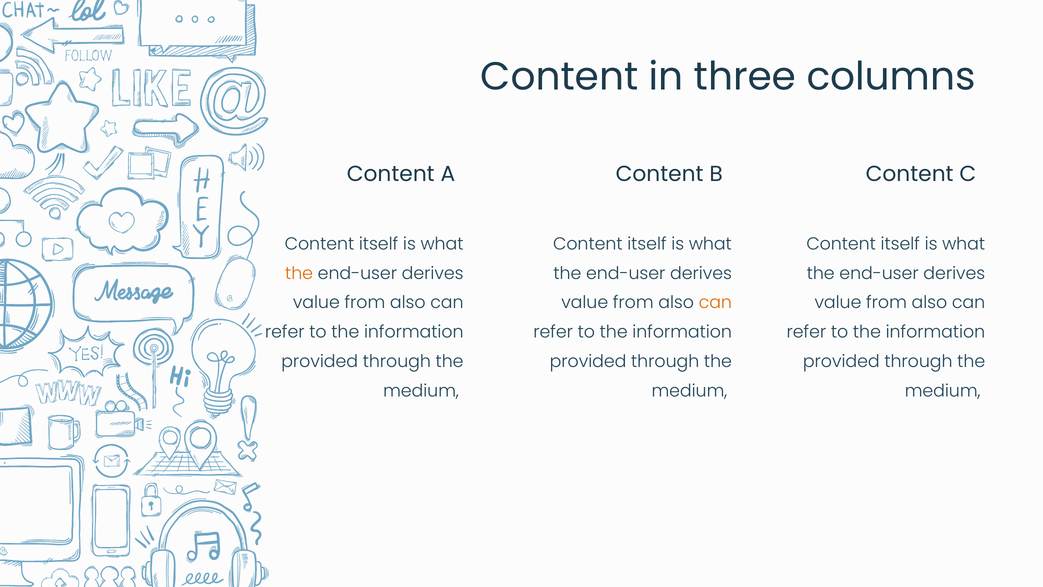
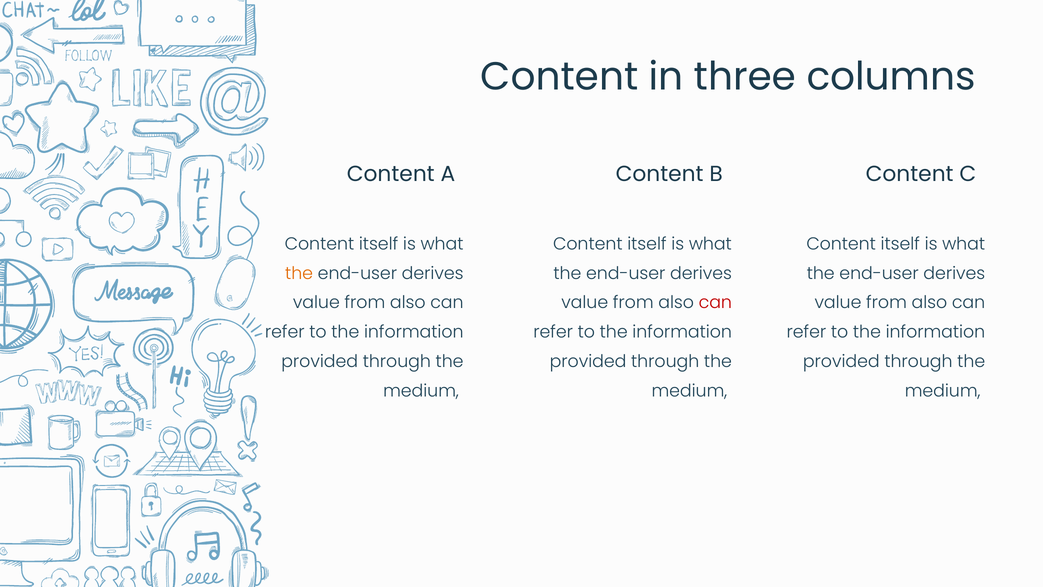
can colour: orange -> red (715, 303)
